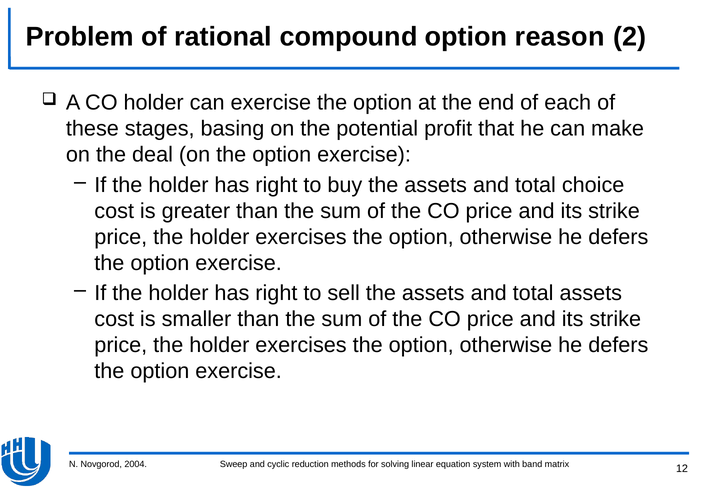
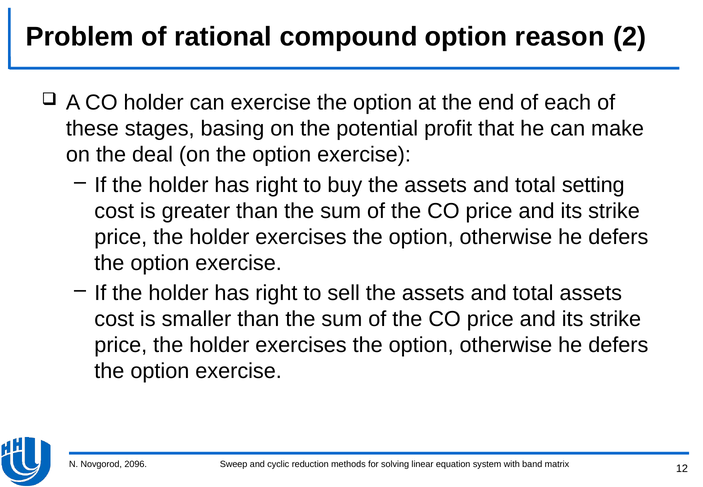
choice: choice -> setting (593, 185)
2004: 2004 -> 2096 (136, 464)
